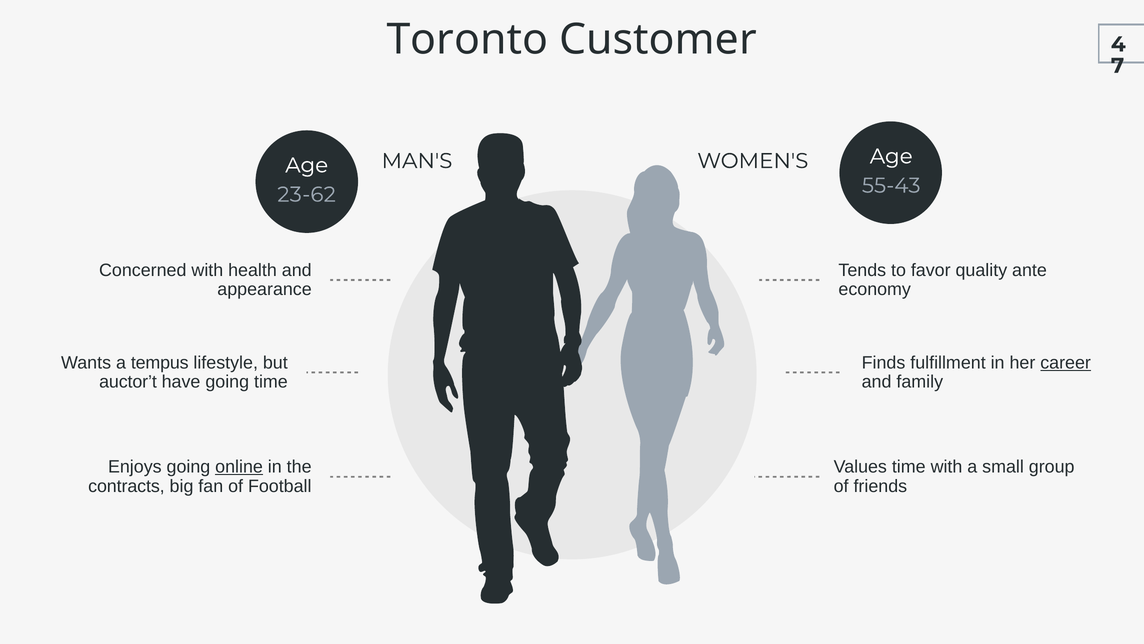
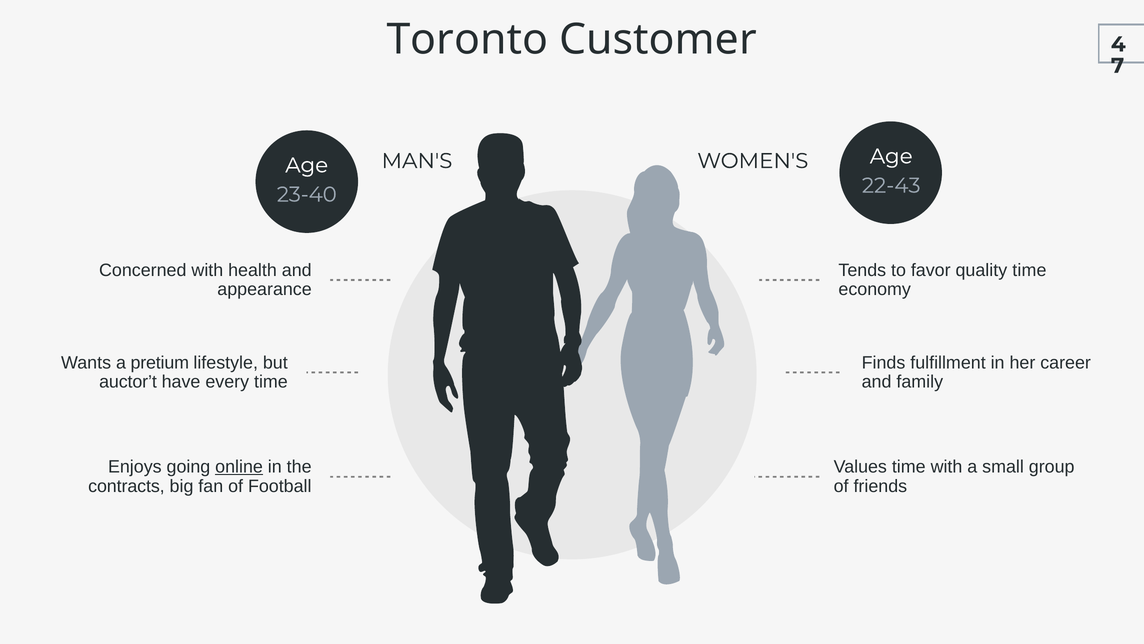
55-43: 55-43 -> 22-43 (891, 185)
23-62: 23-62 -> 23-40 (307, 194)
quality ante: ante -> time (1029, 270)
tempus: tempus -> pretium (160, 362)
career underline: present -> none (1066, 362)
have going: going -> every (227, 382)
